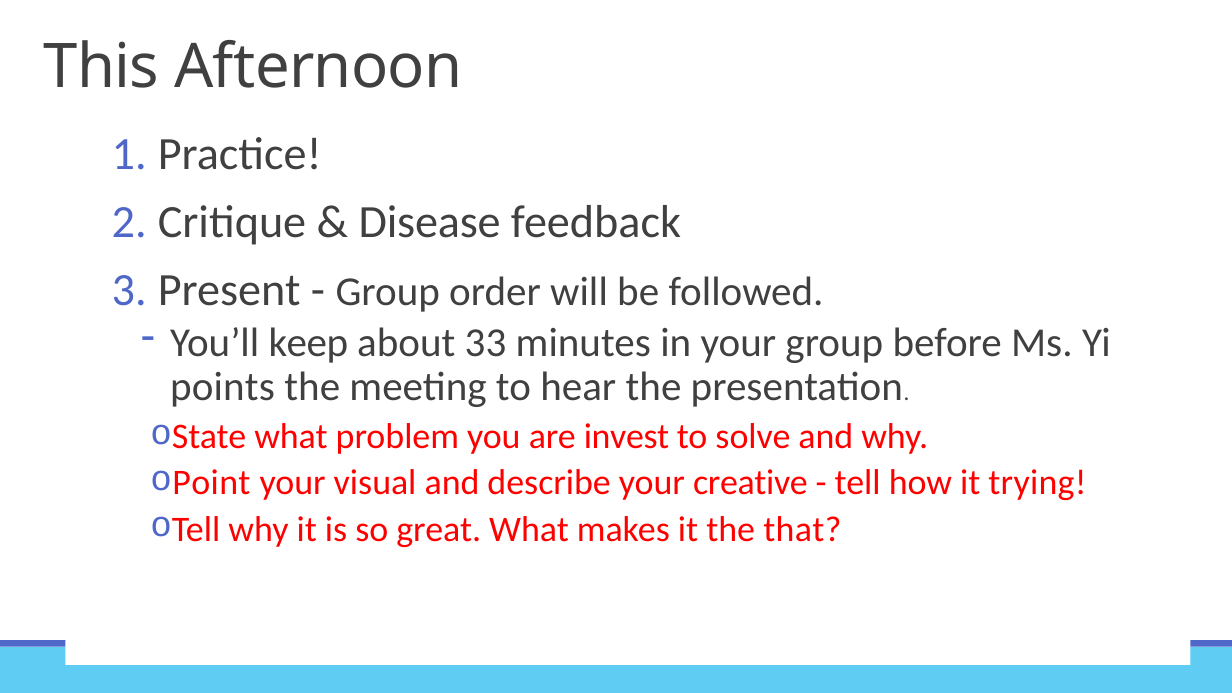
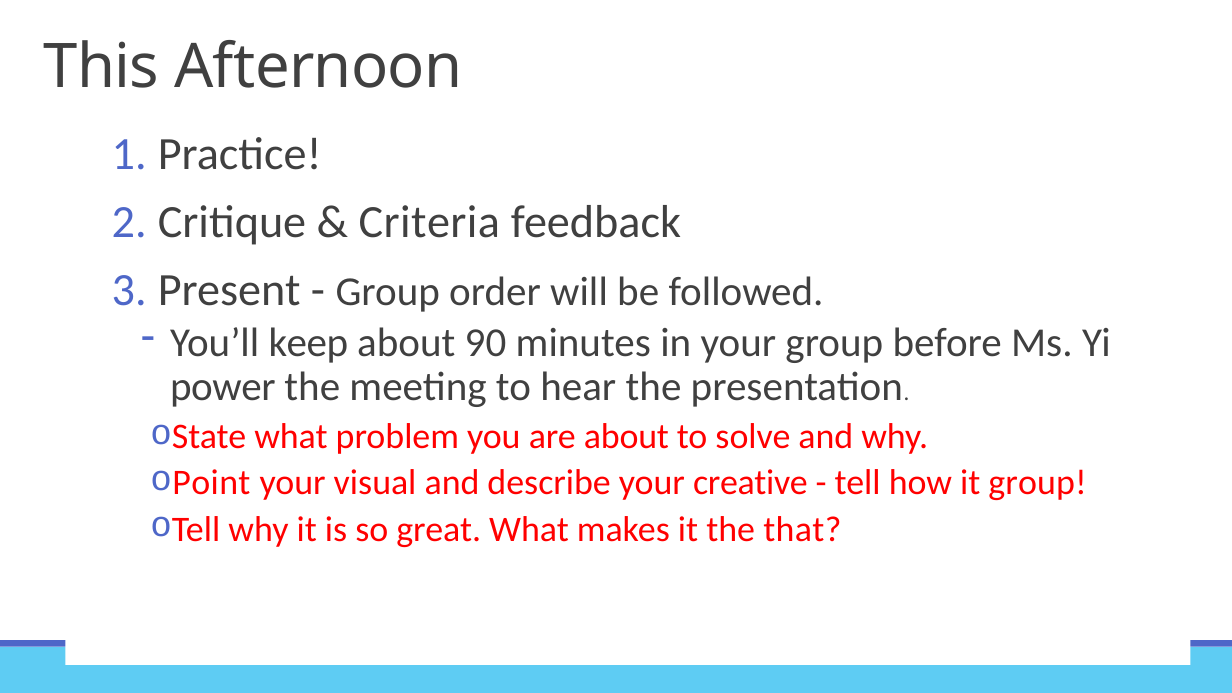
Disease: Disease -> Criteria (429, 223)
33: 33 -> 90 (485, 343)
points: points -> power (223, 387)
are invest: invest -> about (626, 436)
it trying: trying -> group (1038, 483)
